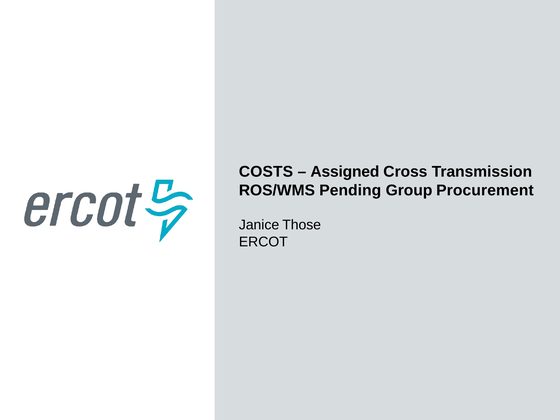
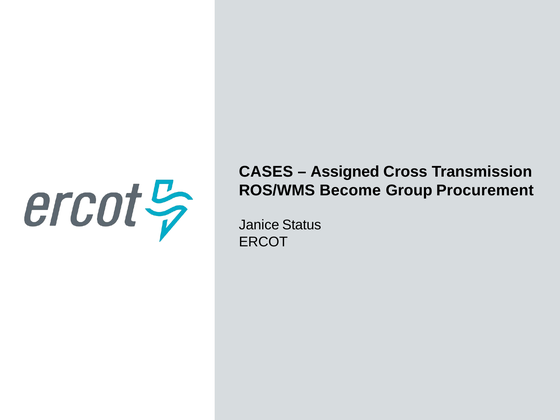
COSTS: COSTS -> CASES (266, 172)
Pending: Pending -> Become (350, 191)
Those: Those -> Status (302, 225)
